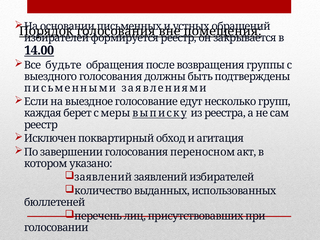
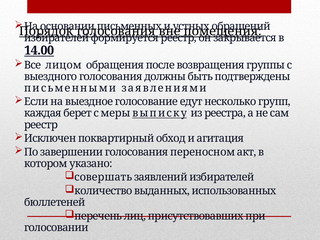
будьте: будьте -> лицом (64, 65)
заявлений: заявлений -> совершать (103, 177)
